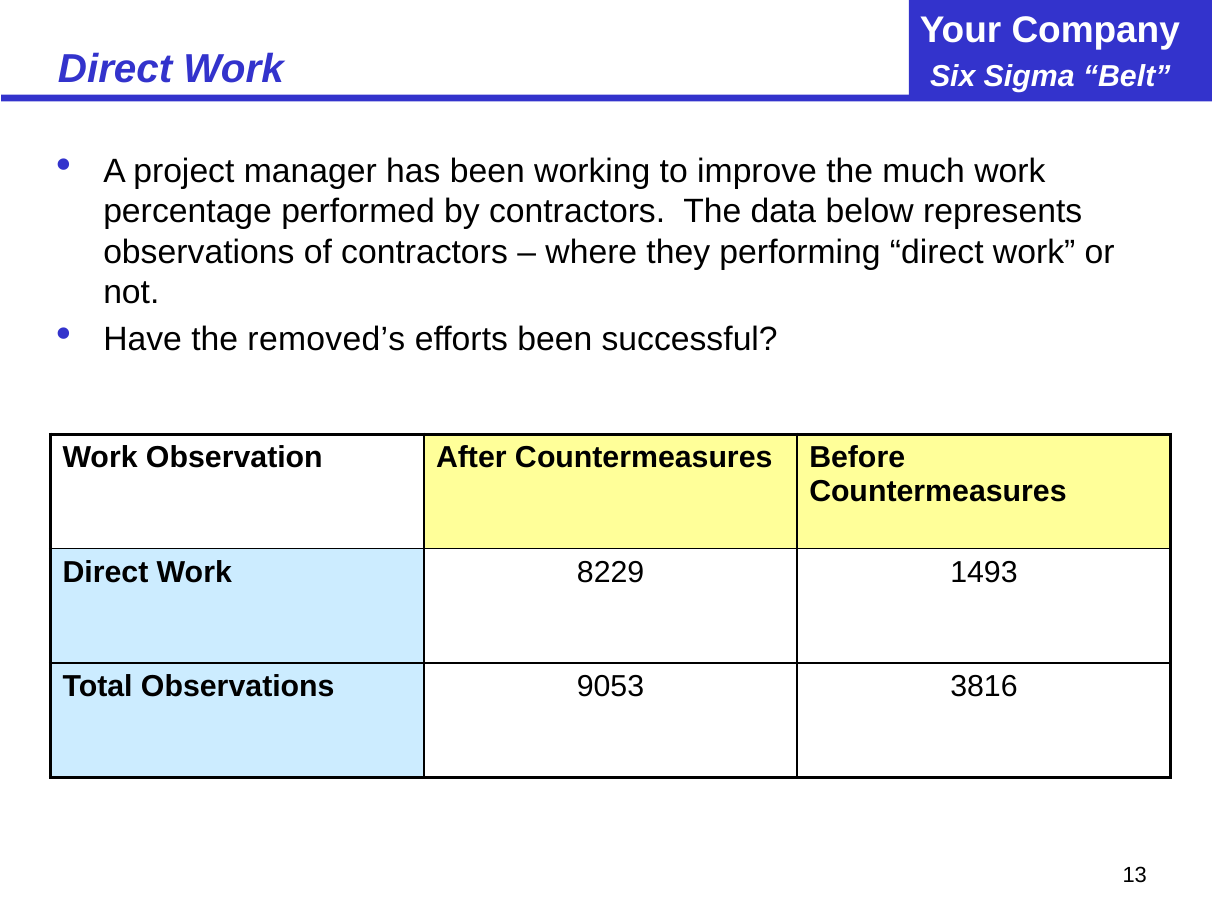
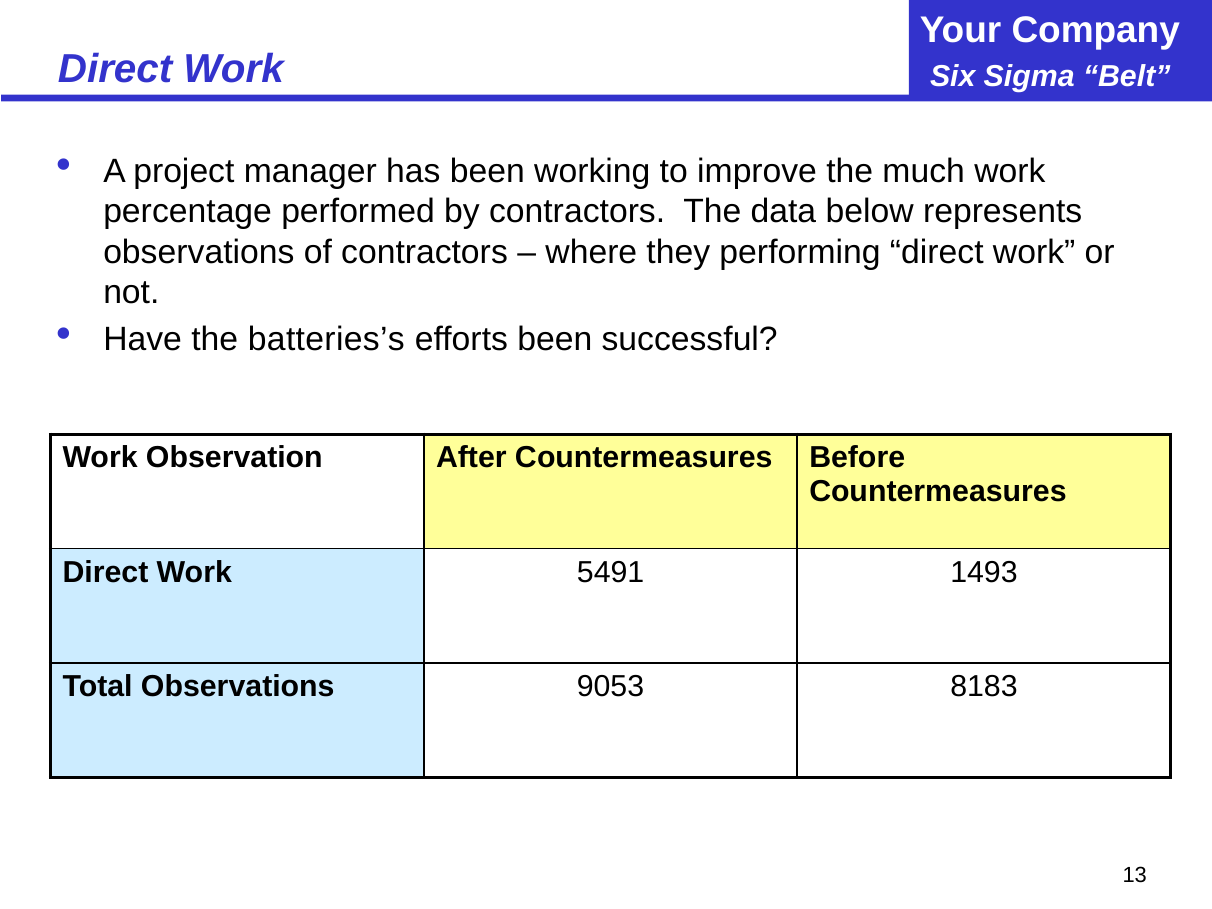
removed’s: removed’s -> batteries’s (326, 340)
8229: 8229 -> 5491 (611, 572)
3816: 3816 -> 8183 (984, 687)
